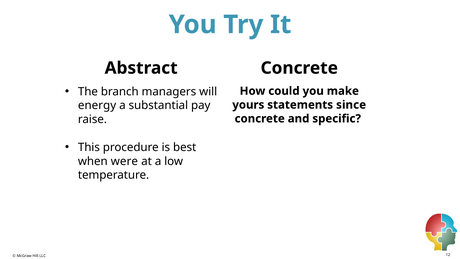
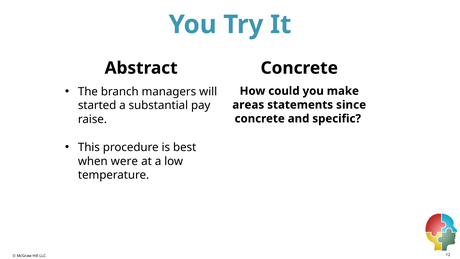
energy: energy -> started (97, 105)
yours: yours -> areas (248, 105)
